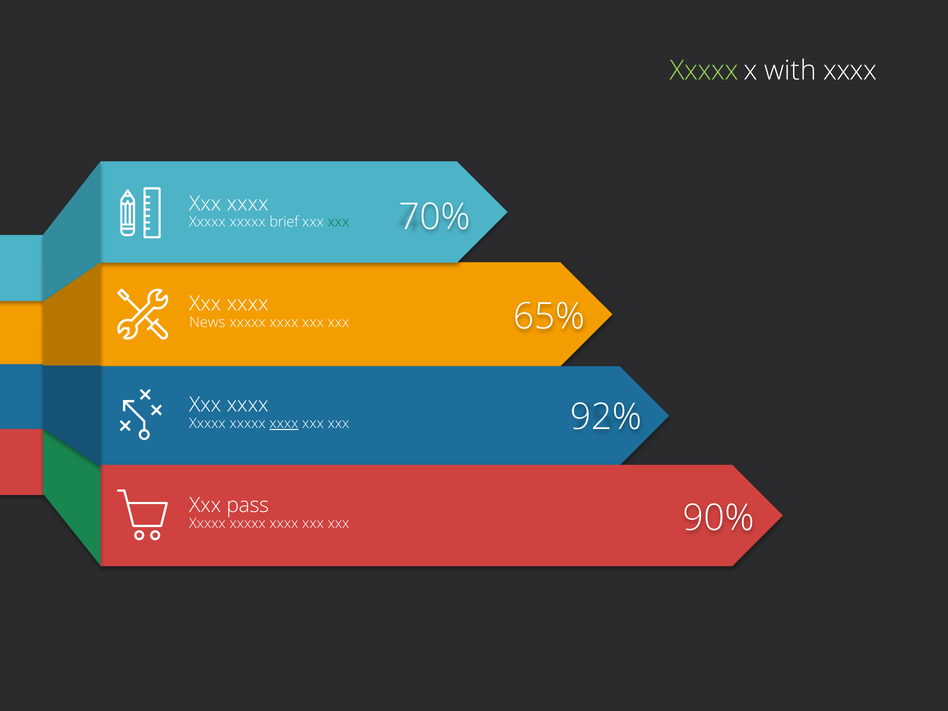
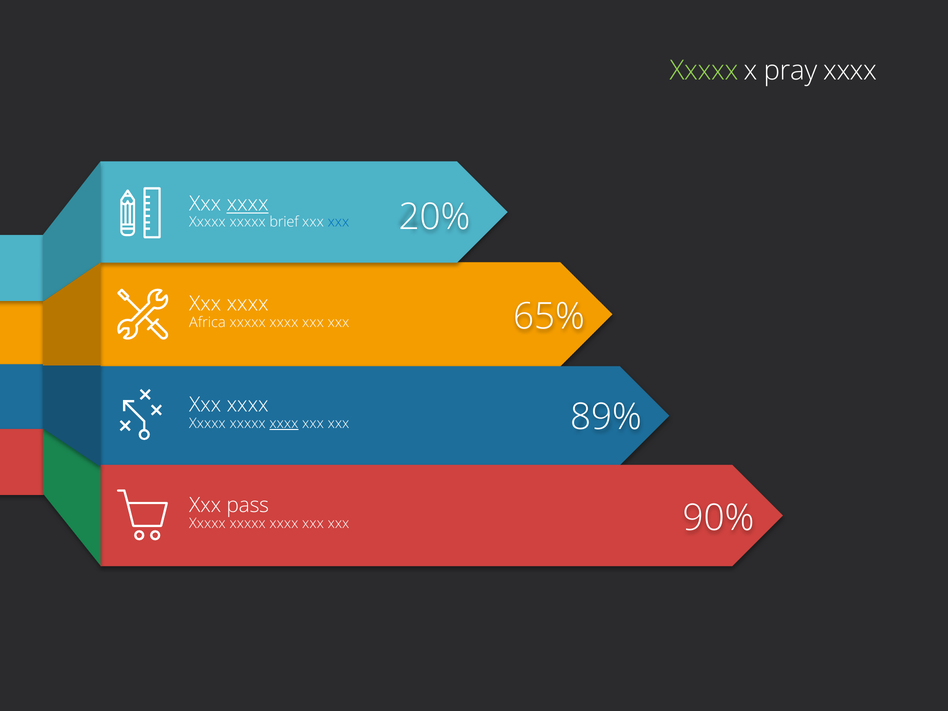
with: with -> pray (791, 71)
xxxx underline: none -> present (248, 204)
70%: 70% -> 20% (435, 217)
xxx colour: green -> blue (338, 222)
News: News -> Africa (207, 322)
92%: 92% -> 89% (606, 417)
